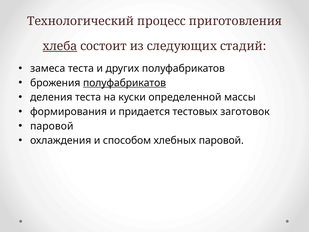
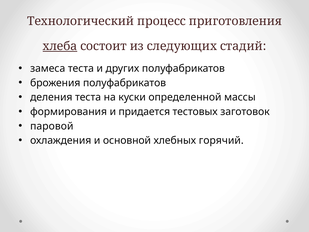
полуфабрикатов underline: present -> none (125, 83)
способом: способом -> основной (127, 140)
хлебных паровой: паровой -> горячий (221, 140)
